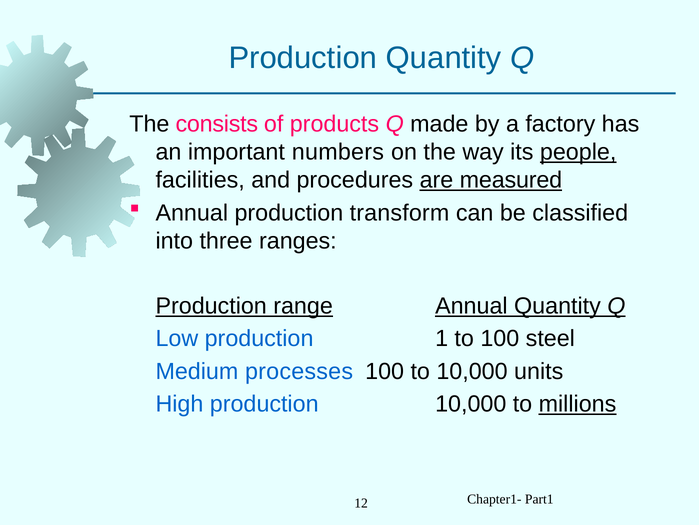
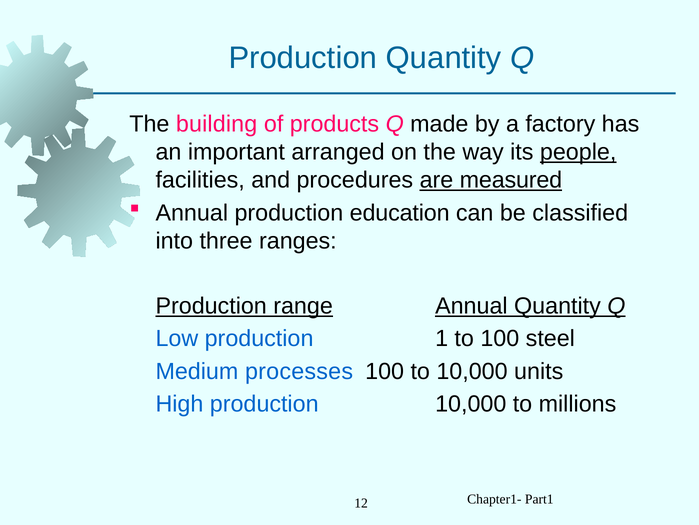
consists: consists -> building (217, 124)
numbers: numbers -> arranged (338, 152)
transform: transform -> education (400, 212)
millions underline: present -> none (577, 404)
